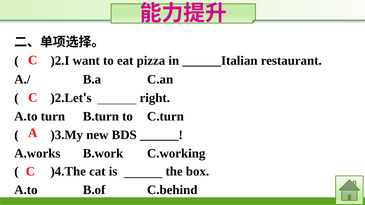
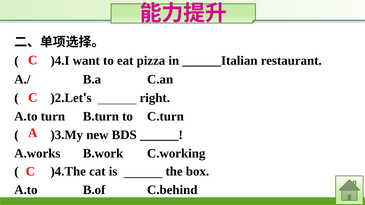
)2.I: )2.I -> )4.I (60, 61)
